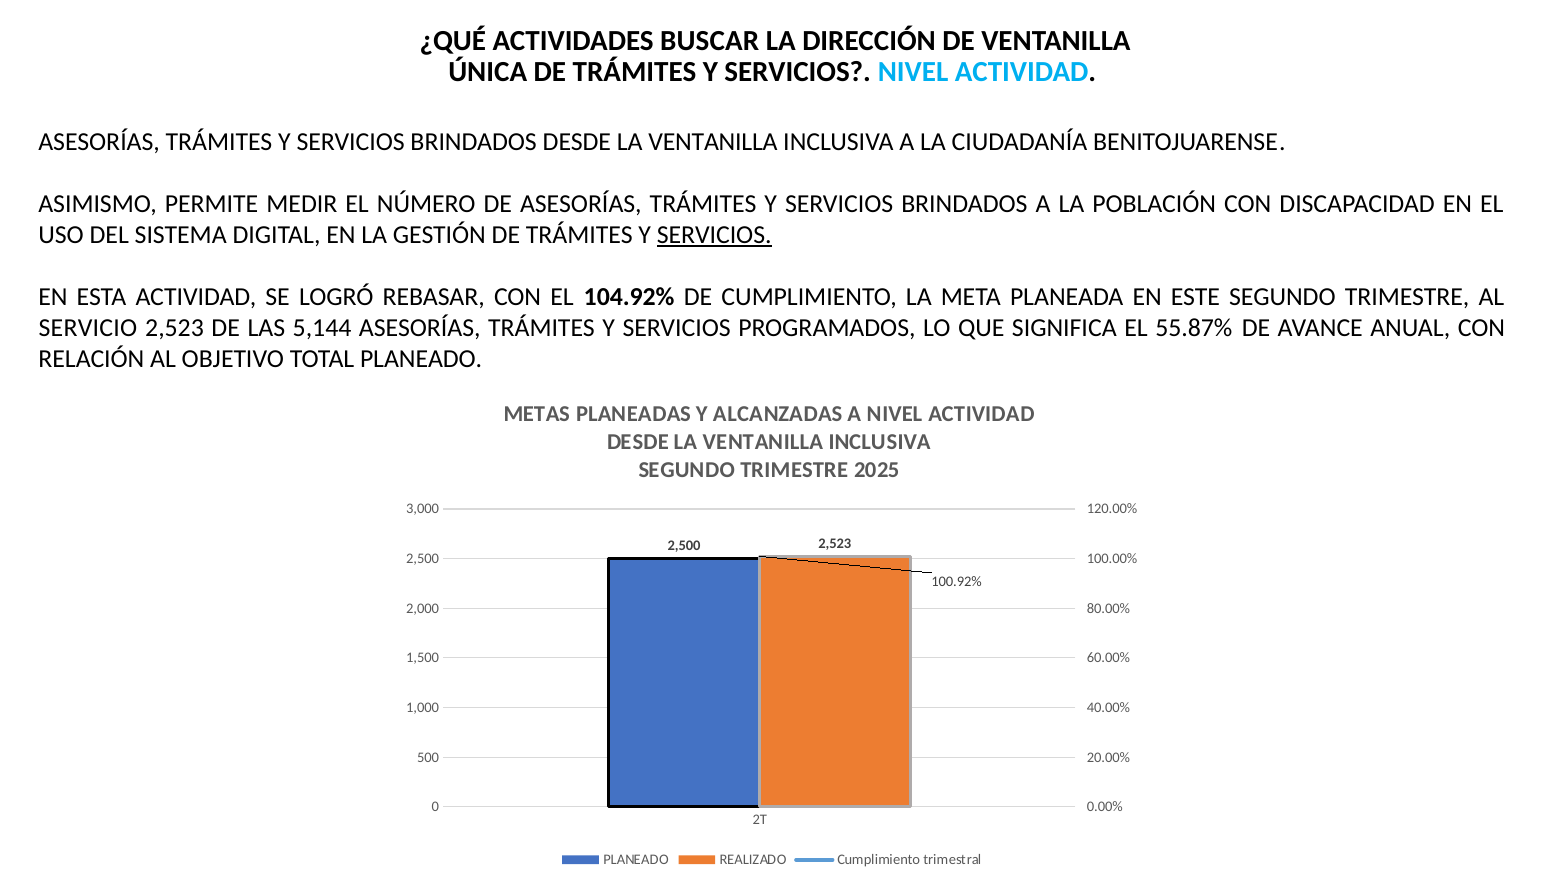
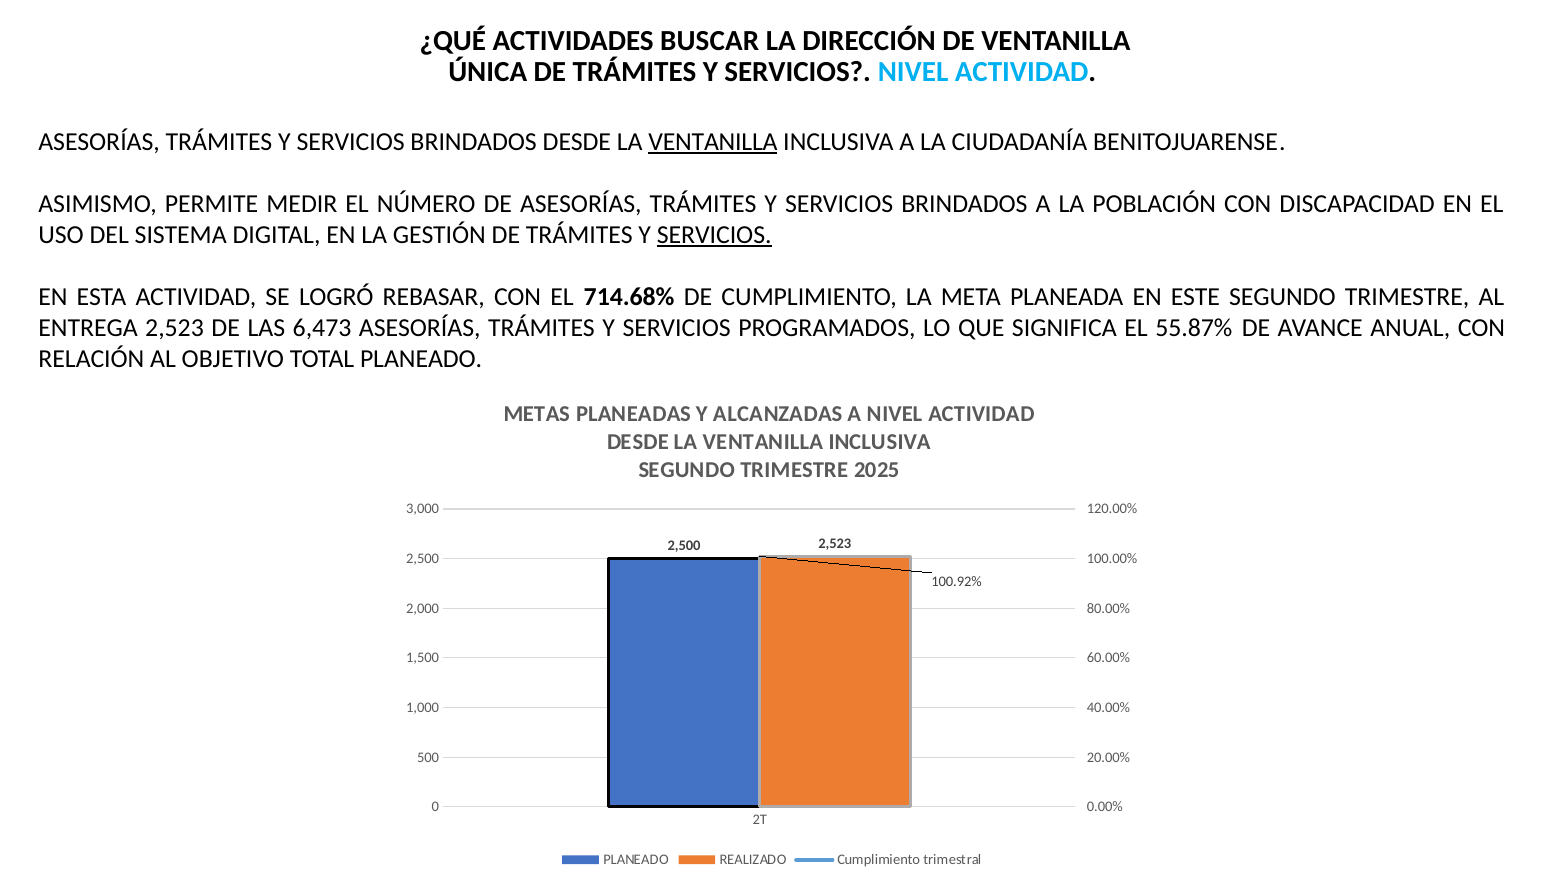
VENTANILLA underline: none -> present (713, 142)
104.92%: 104.92% -> 714.68% (629, 297)
SERVICIO: SERVICIO -> ENTREGA (88, 328)
5,144: 5,144 -> 6,473 (322, 328)
